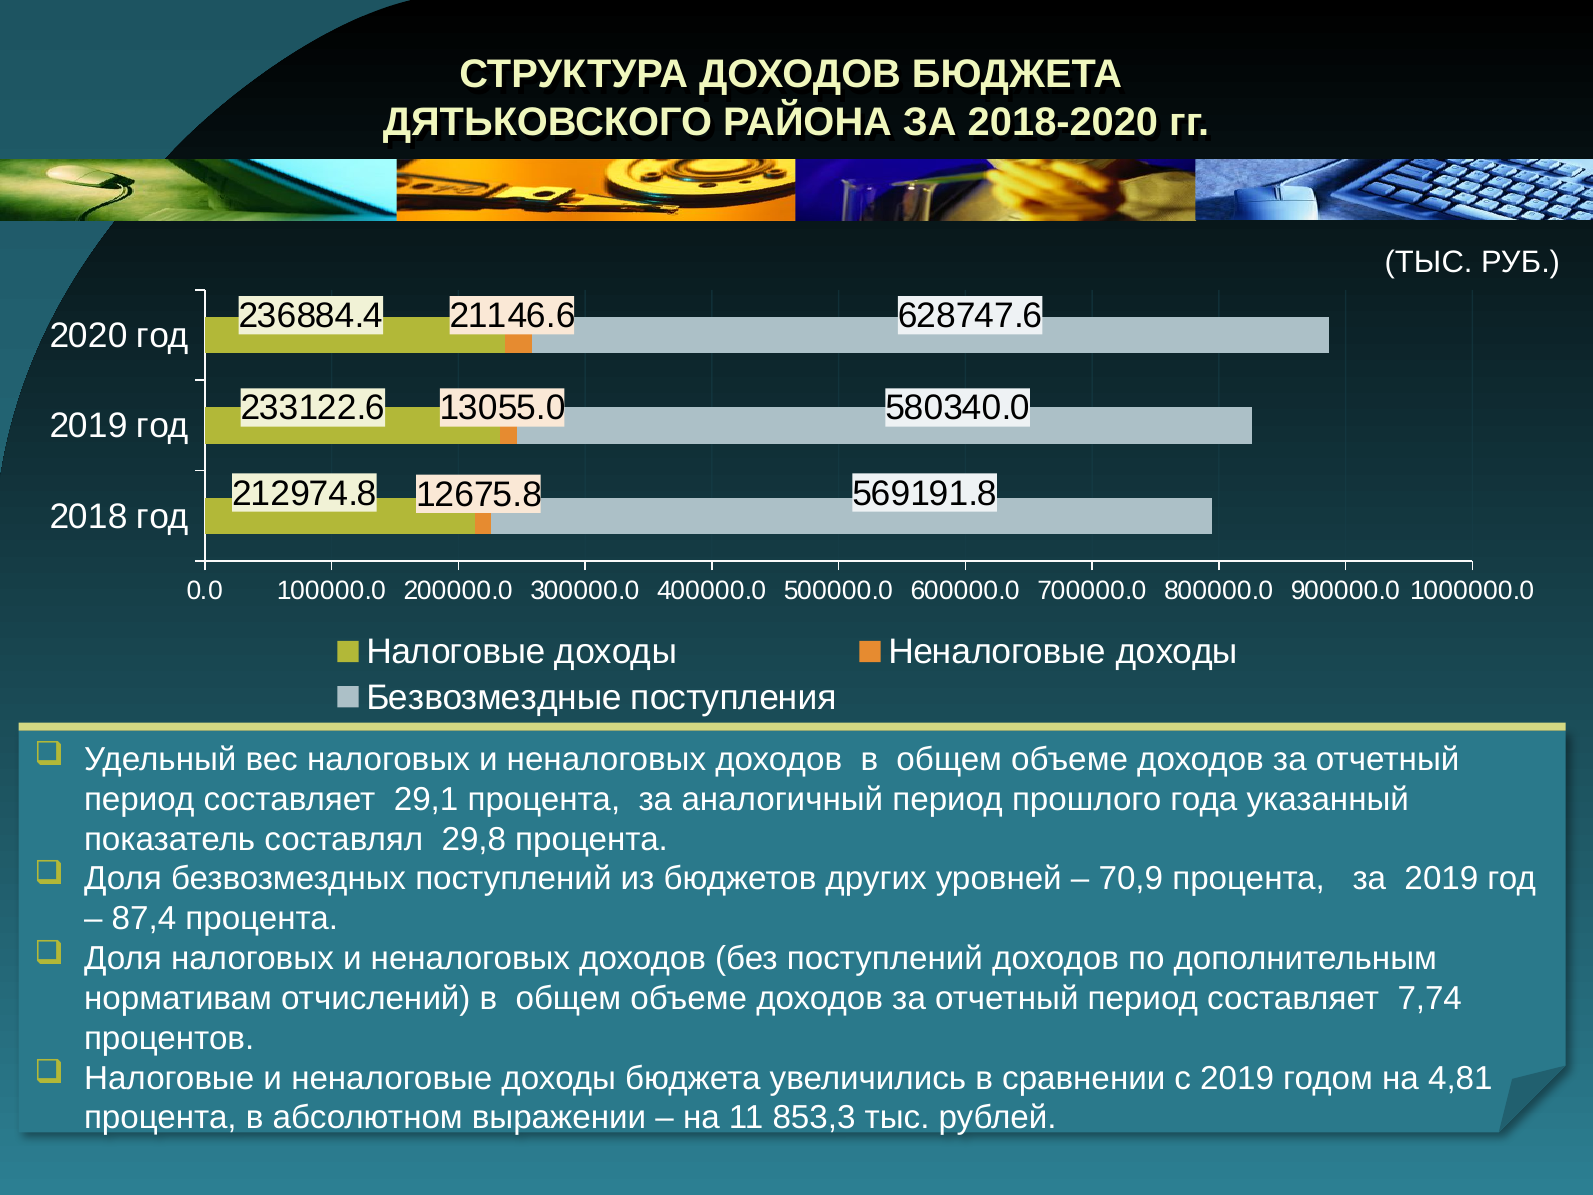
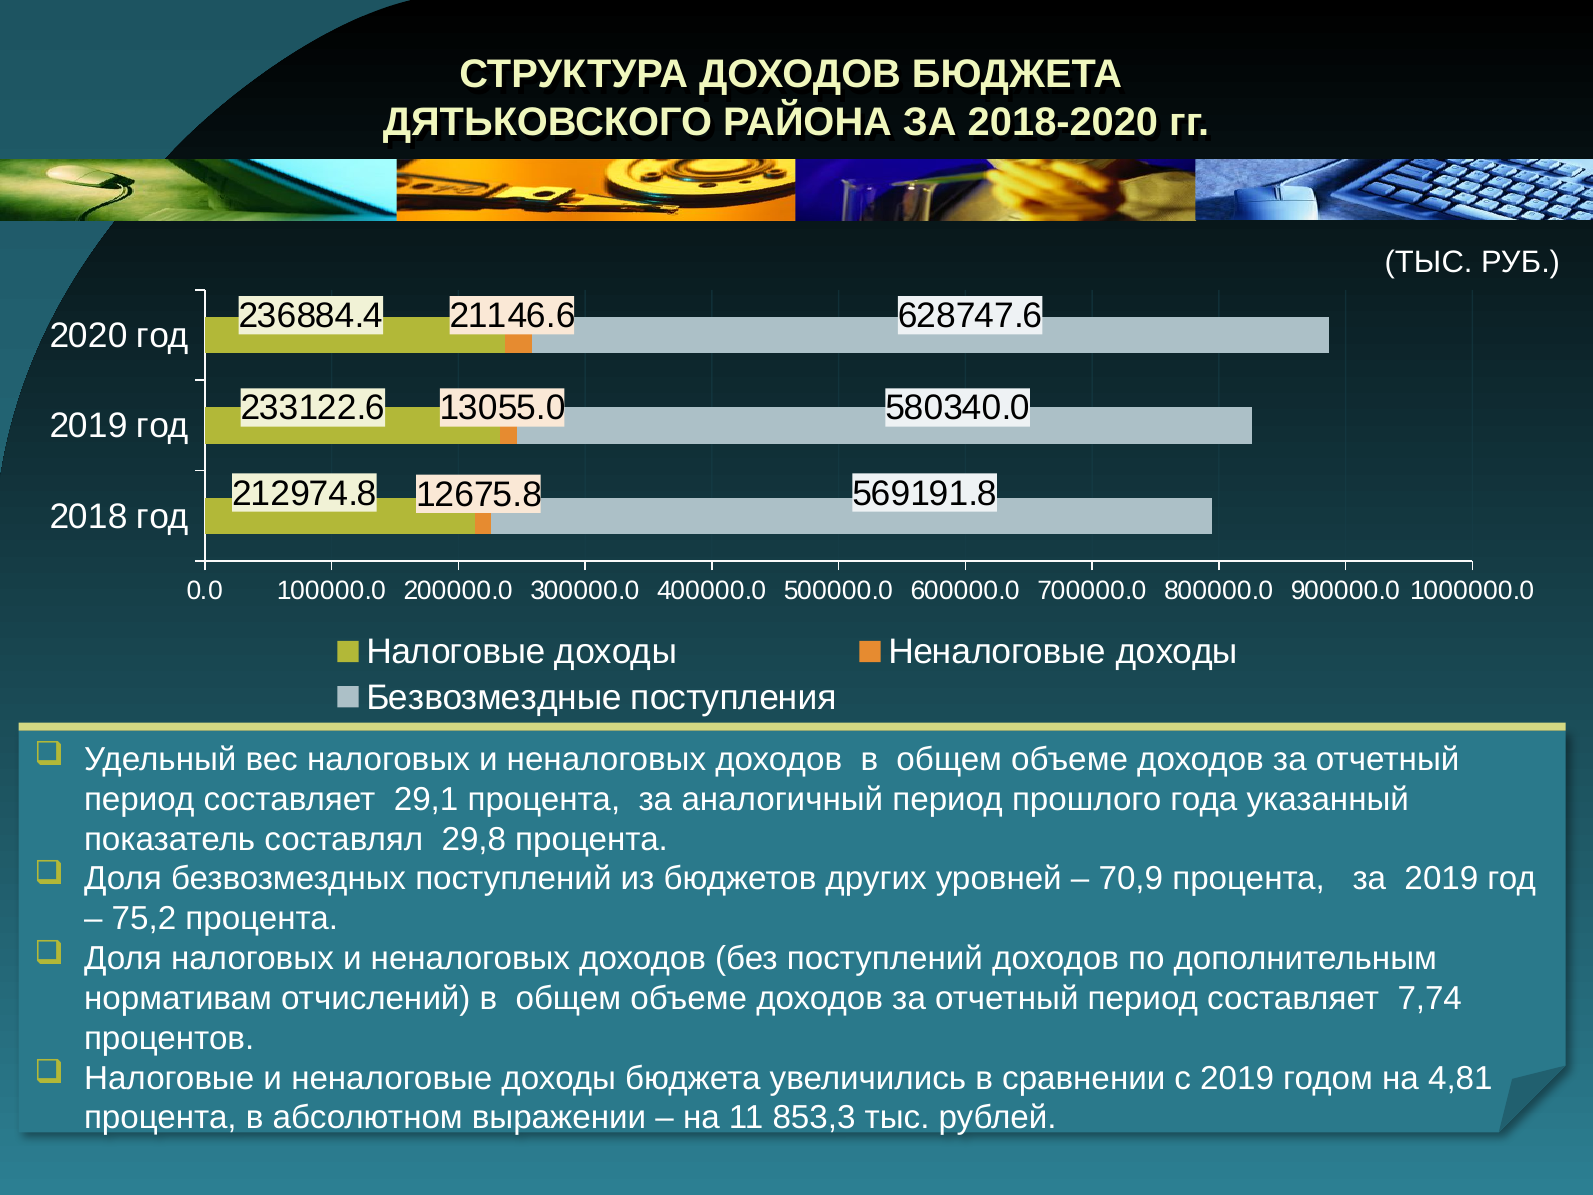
87,4: 87,4 -> 75,2 (144, 919)
